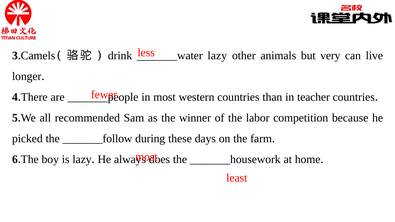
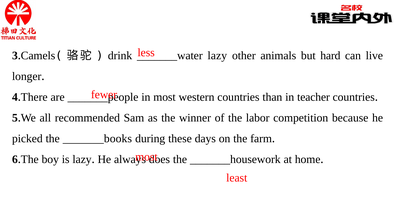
very: very -> hard (330, 56)
_______follow: _______follow -> _______books (97, 139)
